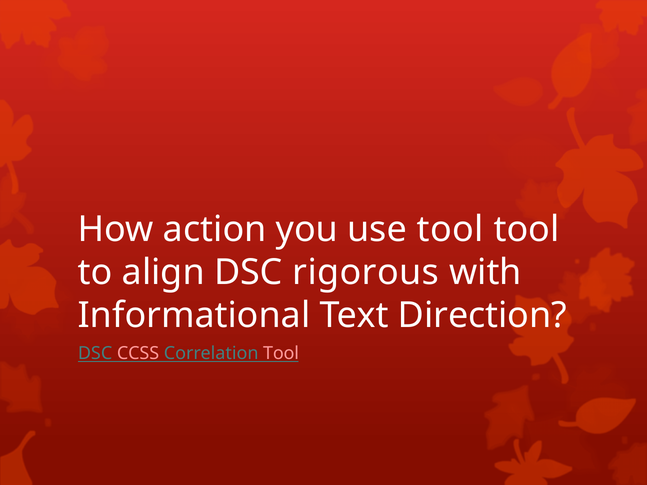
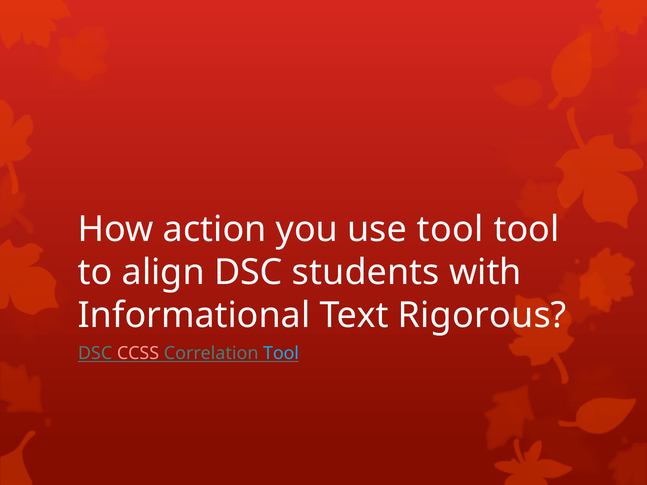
rigorous: rigorous -> students (366, 273)
Direction: Direction -> Rigorous (482, 316)
Tool colour: pink -> light blue (281, 353)
